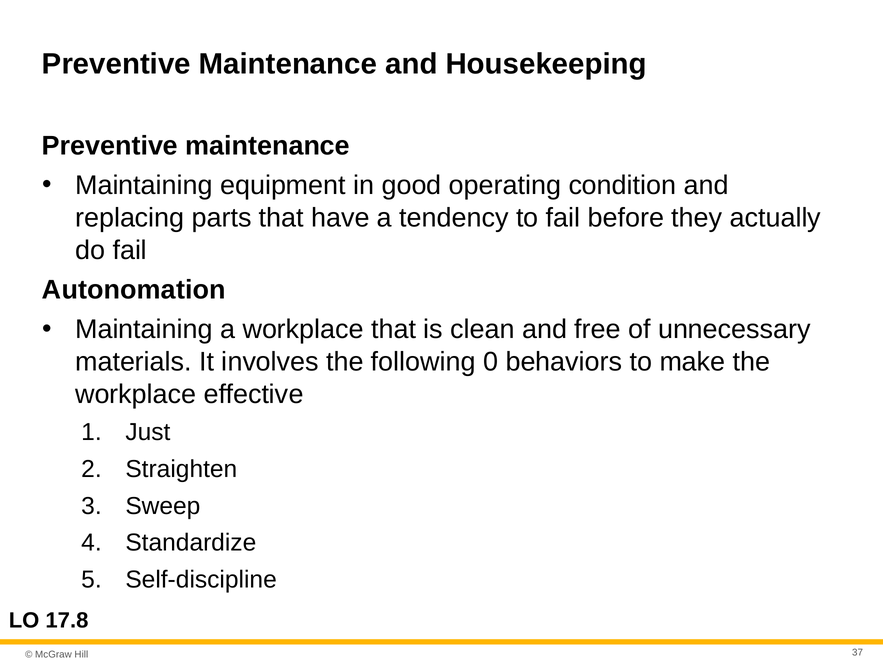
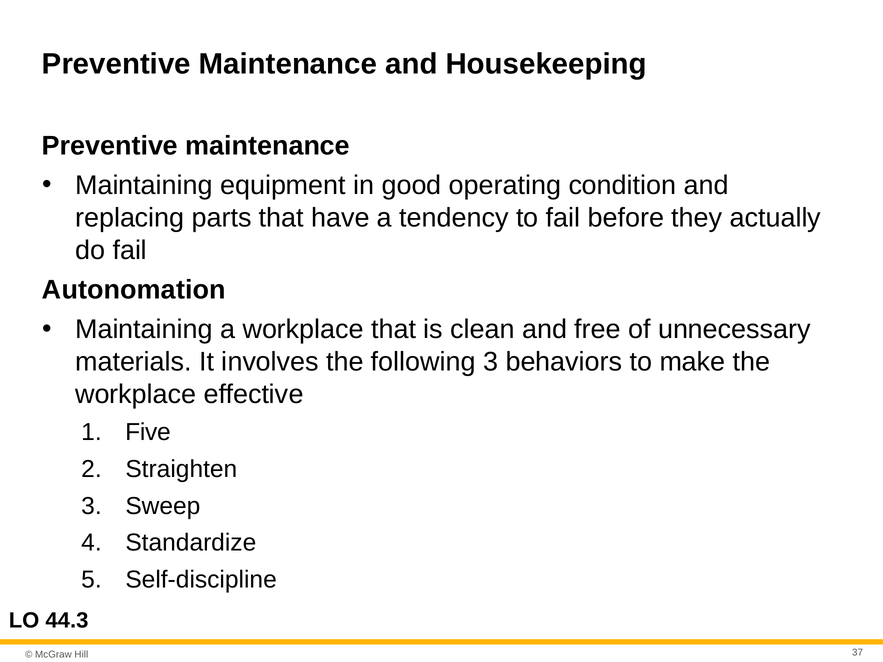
following 0: 0 -> 3 (491, 362)
Just: Just -> Five (148, 433)
17.8: 17.8 -> 44.3 (67, 621)
